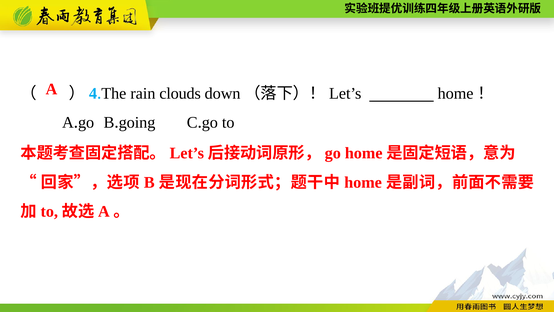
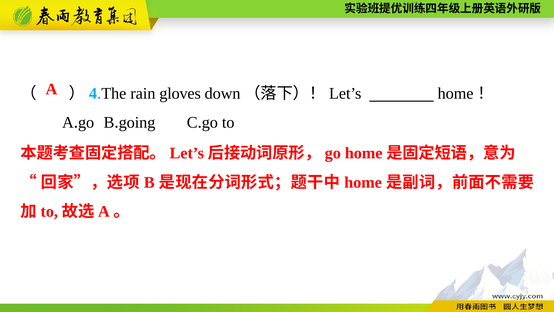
clouds: clouds -> gloves (180, 93)
